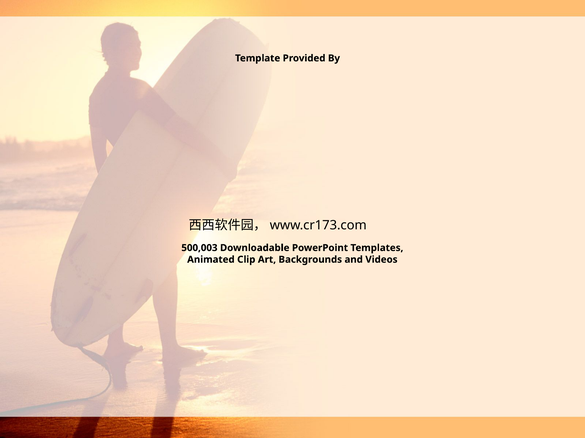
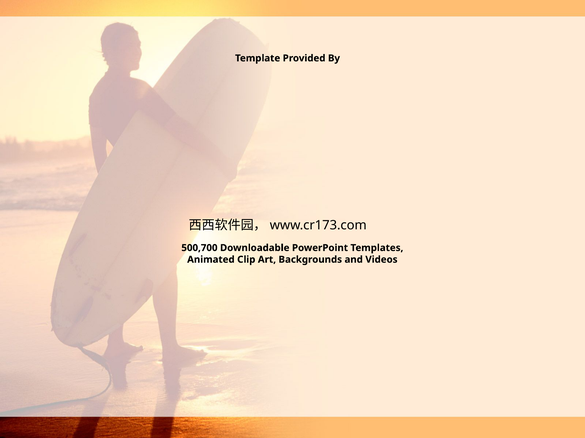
500,003: 500,003 -> 500,700 (199, 248)
